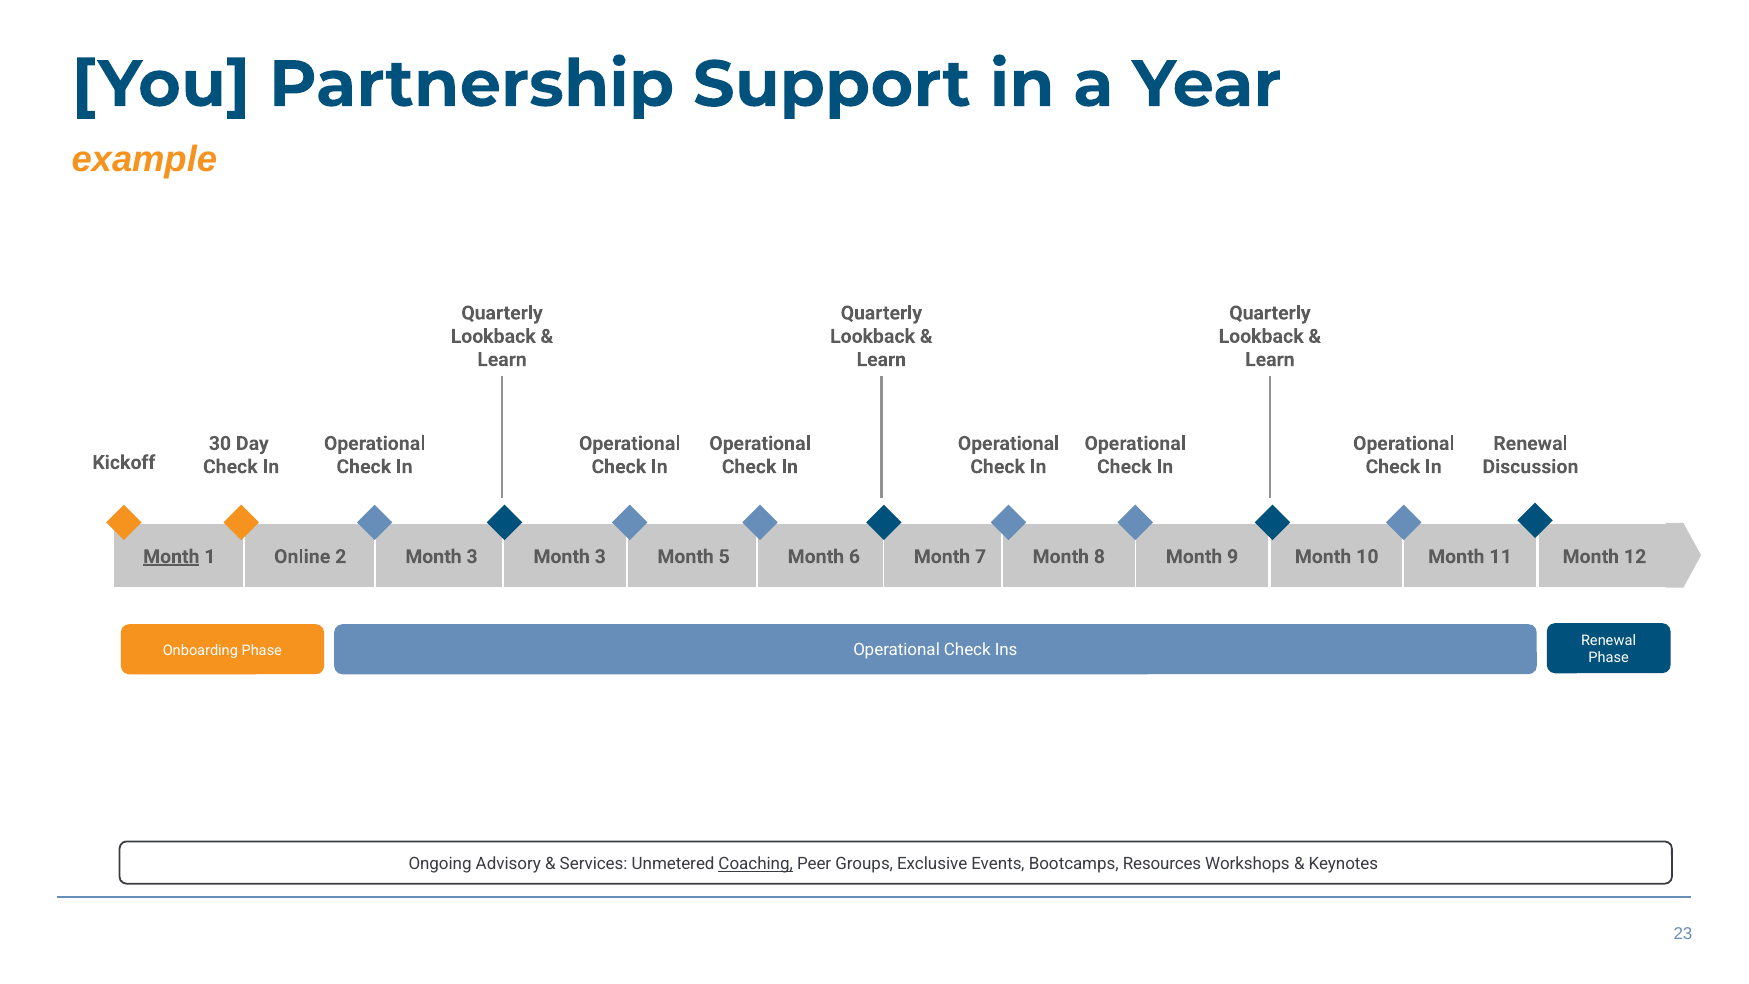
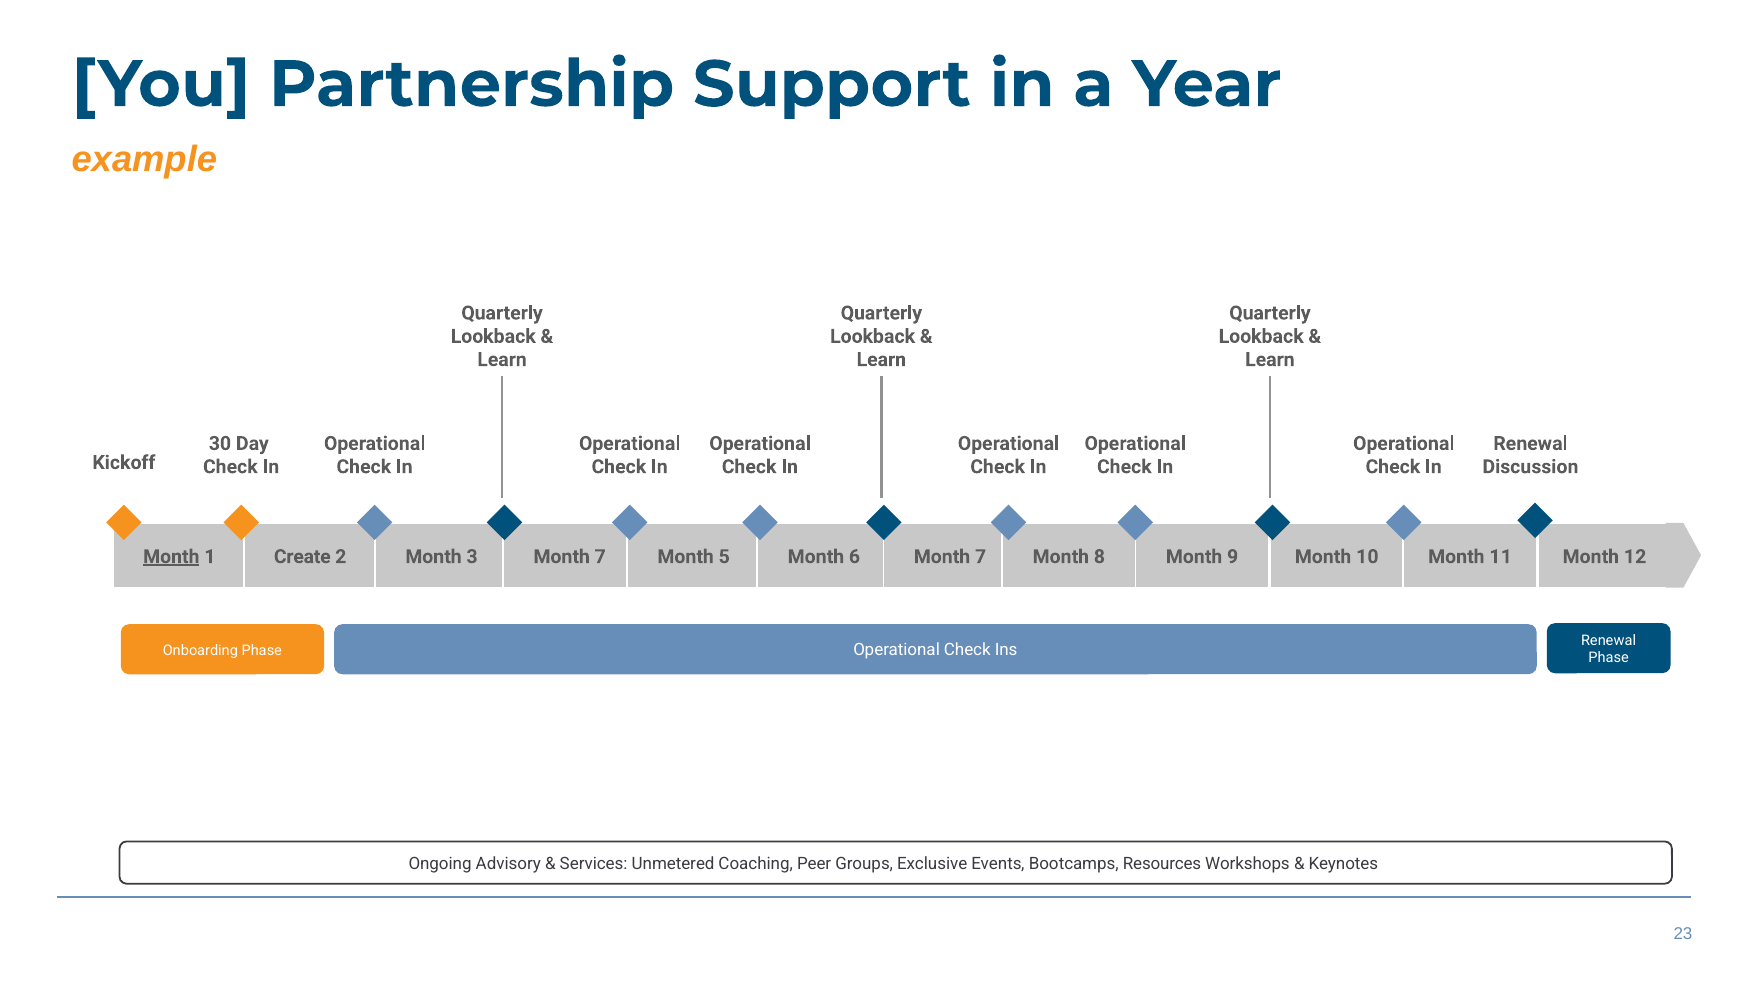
Online: Online -> Create (302, 557)
3 Month 3: 3 -> 7 (600, 557)
Coaching underline: present -> none (756, 864)
